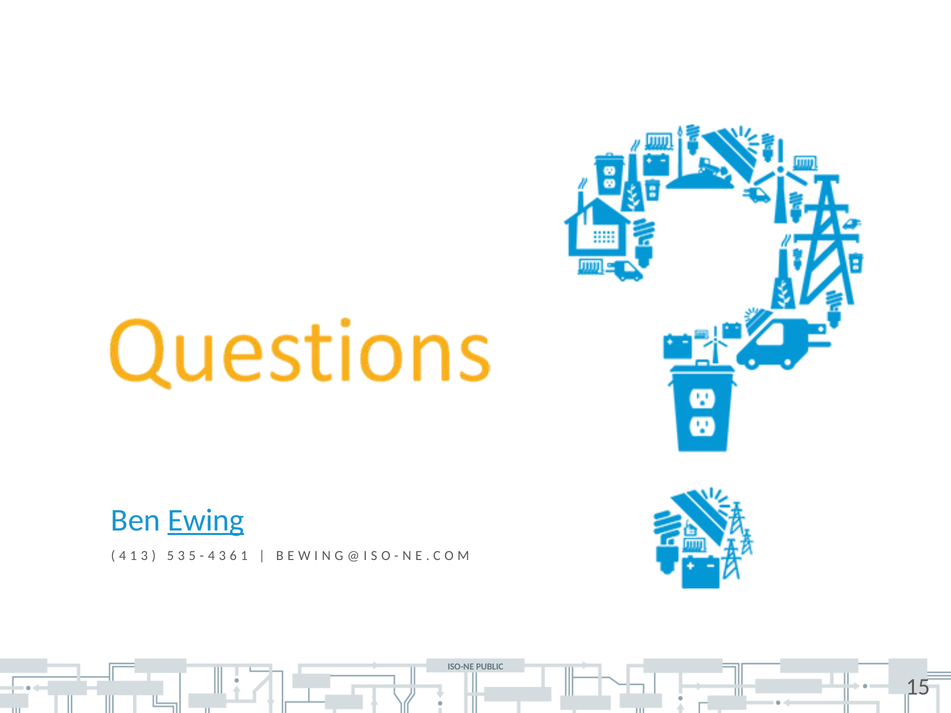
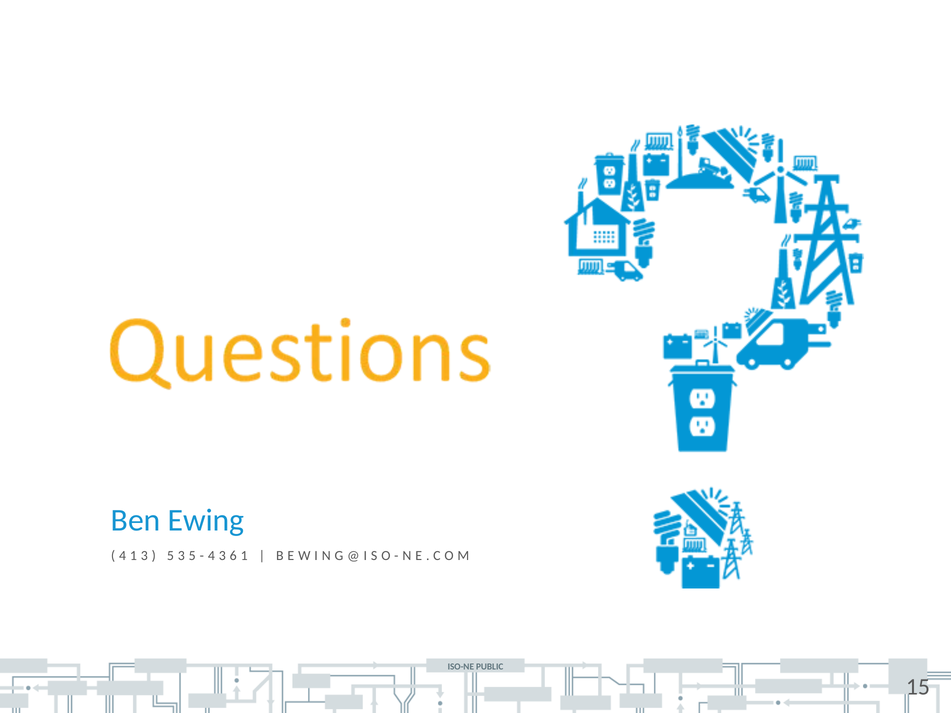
Ewing underline: present -> none (206, 521)
